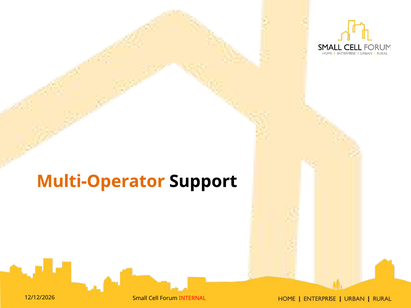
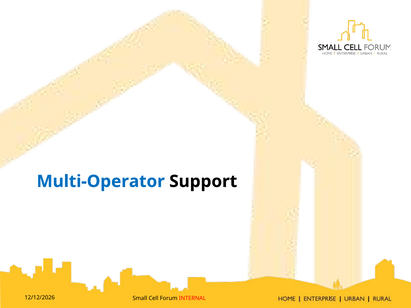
Multi-Operator colour: orange -> blue (101, 182)
